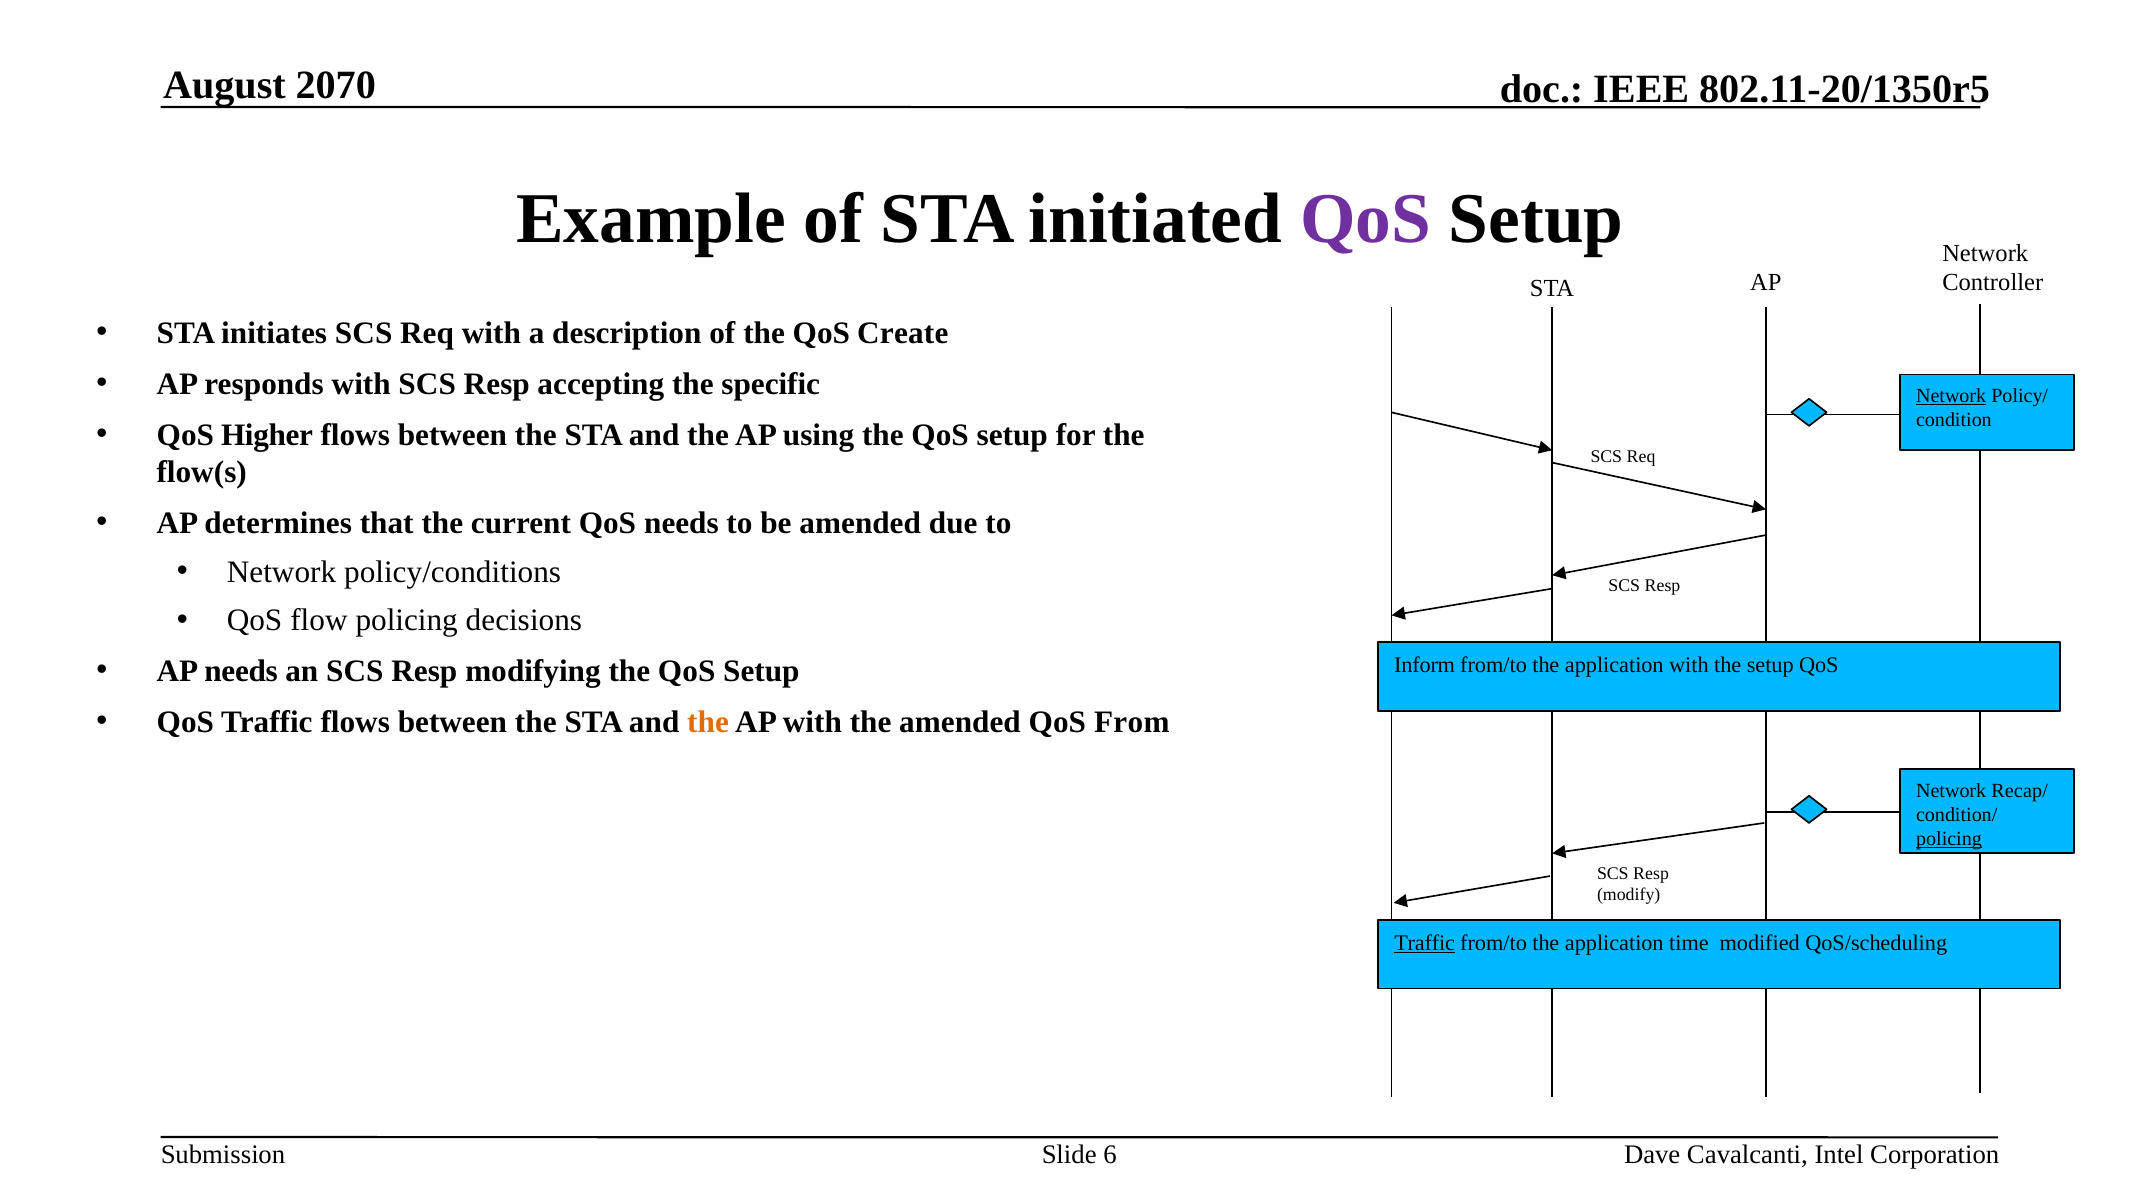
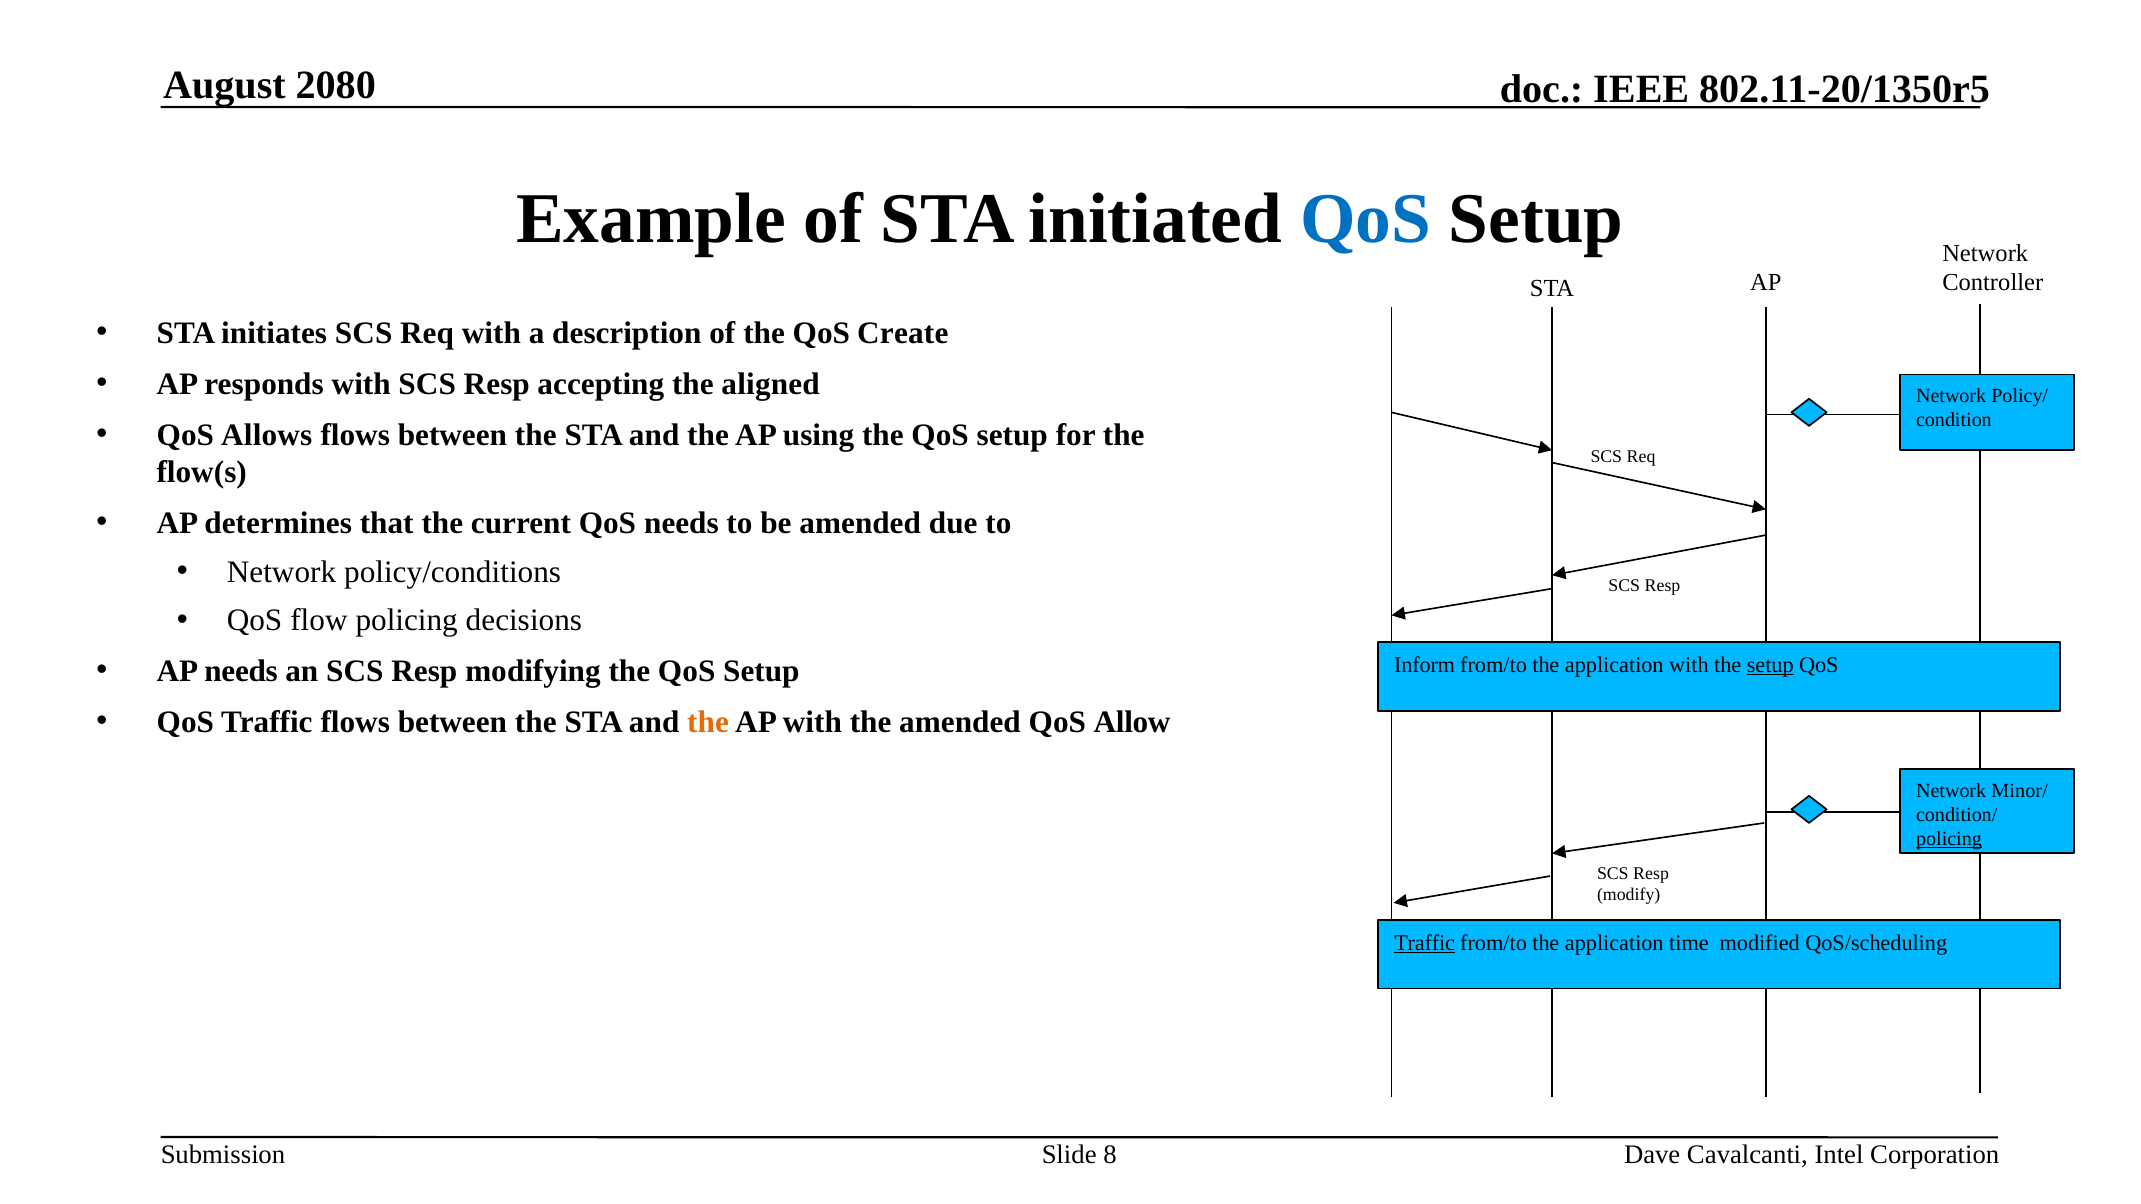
2070: 2070 -> 2080 (336, 85)
QoS colour: purple -> blue (1366, 219)
specific: specific -> aligned (771, 384)
Network underline: present -> none (1951, 396)
Higher: Higher -> Allows (267, 435)
setup underline: none -> present (1770, 665)
From: From -> Allow (1132, 722)
Recap/: Recap/ -> Minor/ (2020, 791)
6: 6 -> 8 (1110, 1155)
